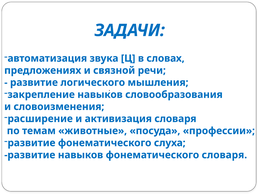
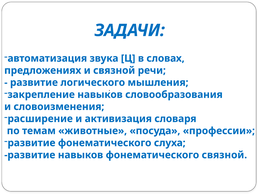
фонематического словаря: словаря -> связной (224, 155)
